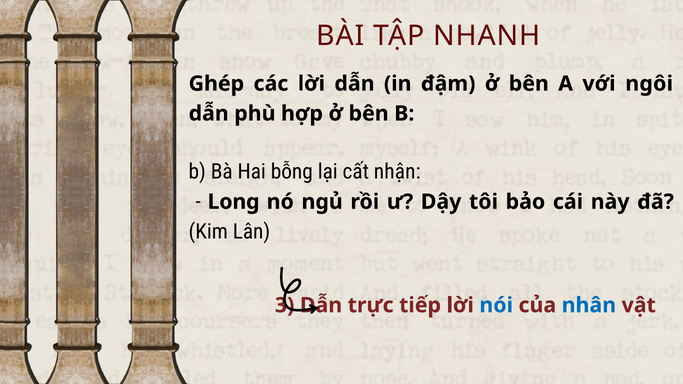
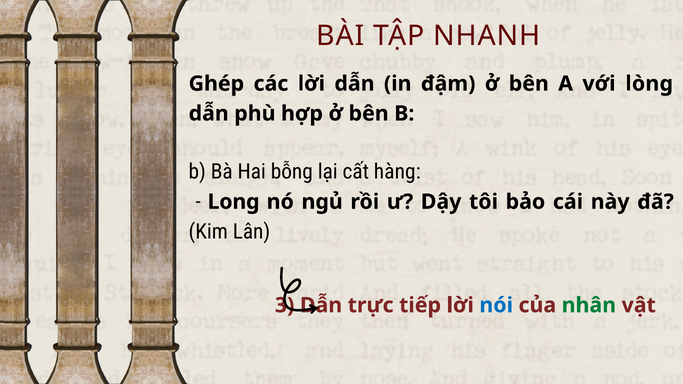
ngôi: ngôi -> lòng (649, 84)
nhận: nhận -> hàng (397, 172)
nhân colour: blue -> green (589, 305)
